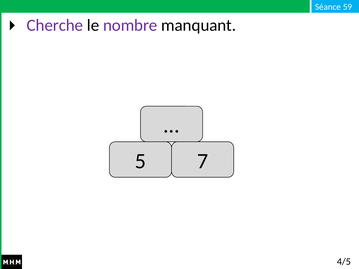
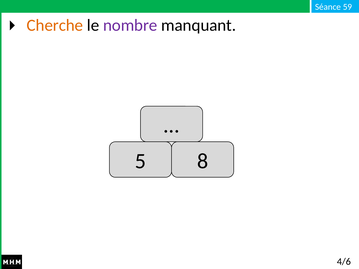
Cherche colour: purple -> orange (55, 25)
7: 7 -> 8 (203, 161)
4/5: 4/5 -> 4/6 (344, 262)
